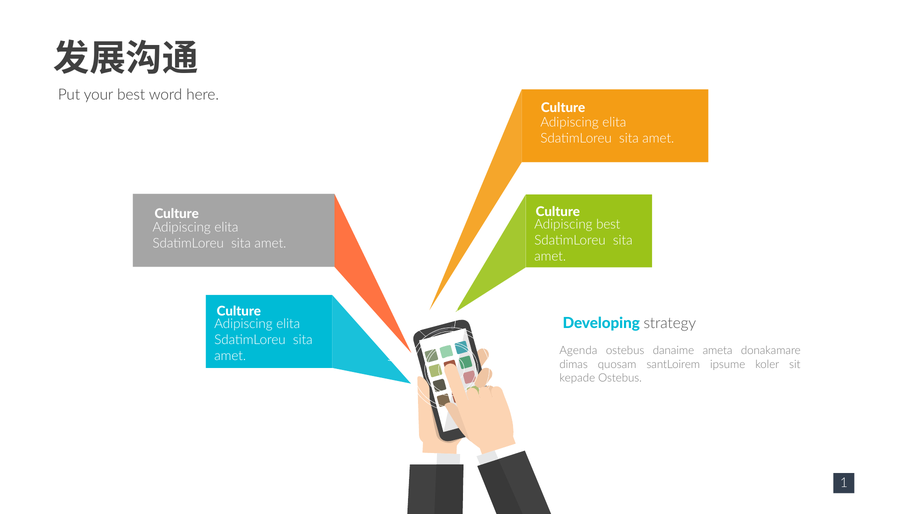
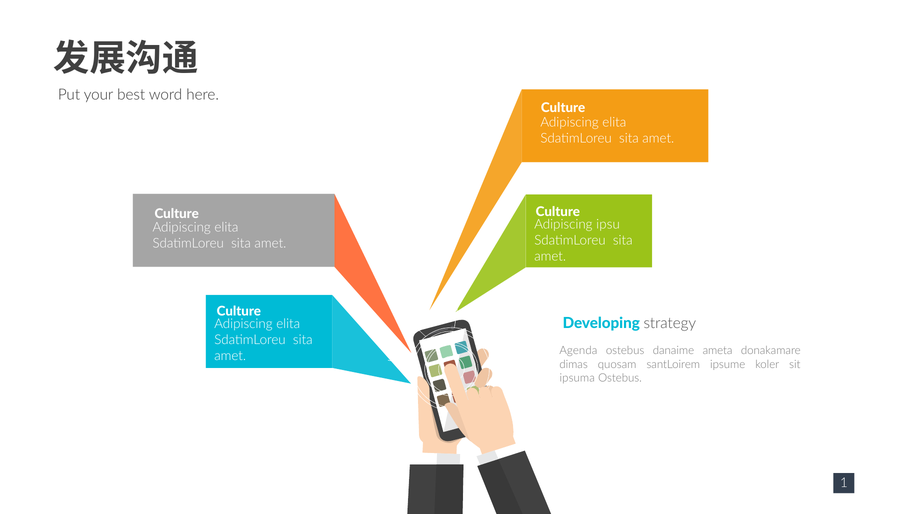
Adipiscing best: best -> ipsu (608, 225)
kepade: kepade -> ipsuma (577, 378)
